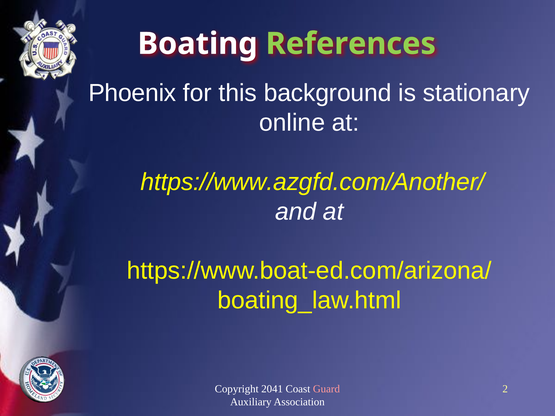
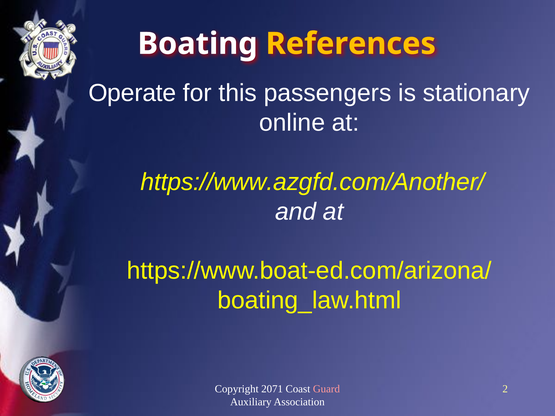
References colour: light green -> yellow (351, 44)
Phoenix: Phoenix -> Operate (132, 93)
background: background -> passengers (328, 93)
2041: 2041 -> 2071 (272, 389)
